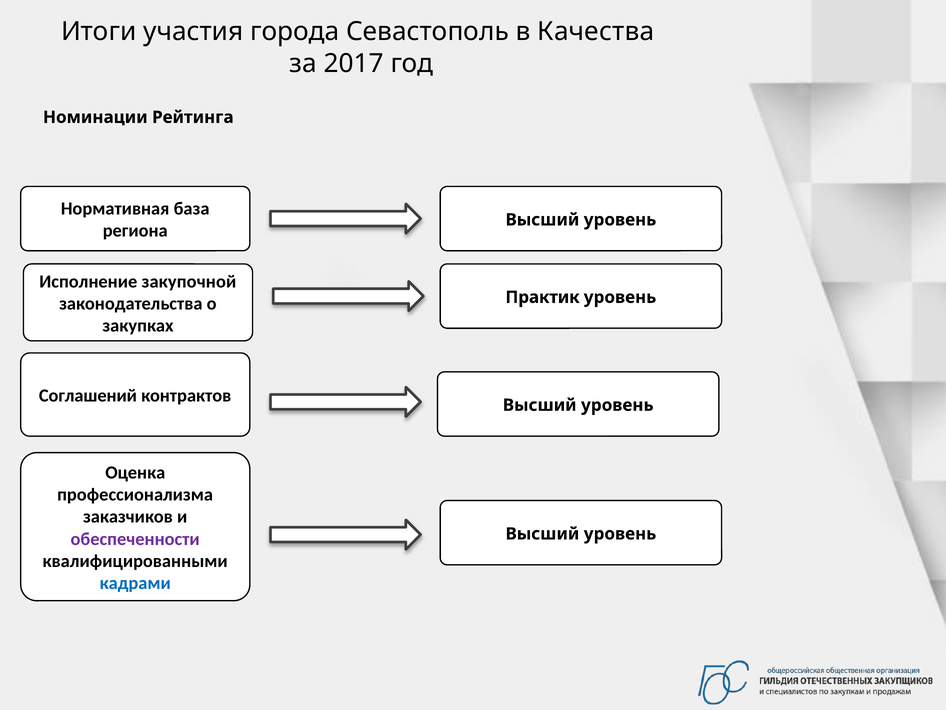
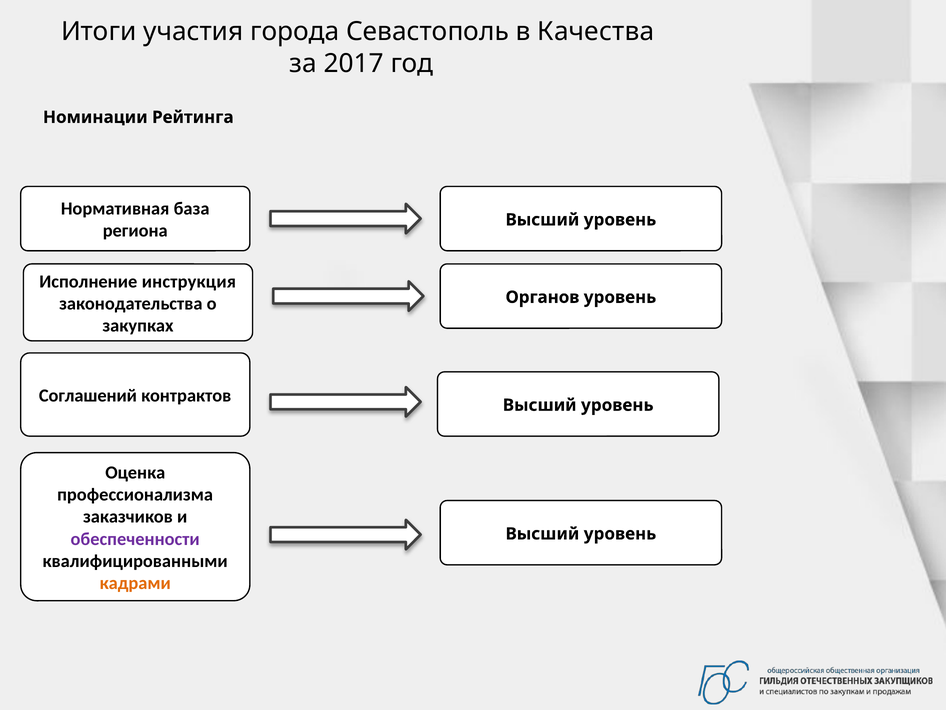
закупочной: закупочной -> инструкция (189, 281)
Практик: Практик -> Органов (542, 297)
кадрами colour: blue -> orange (135, 583)
